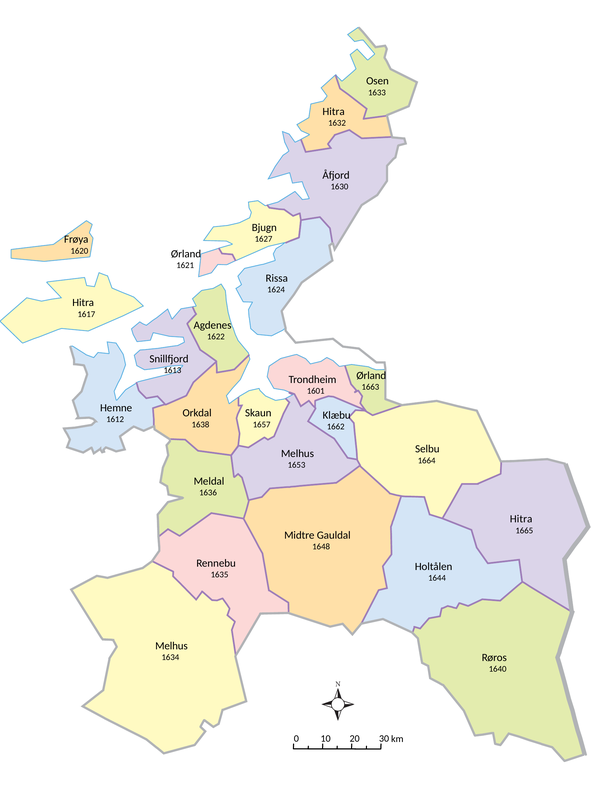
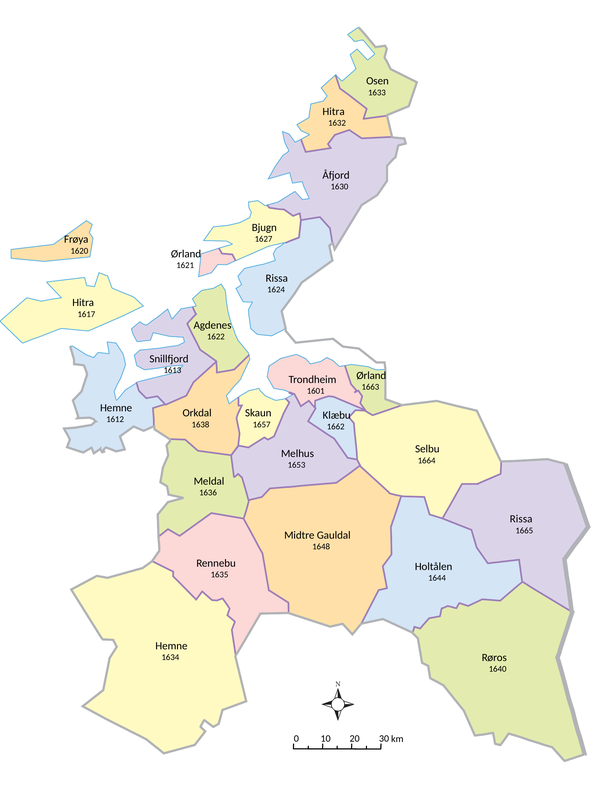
Hitra: Hitra -> Rissa (521, 519)
Melhus: Melhus -> Hemne (171, 646)
